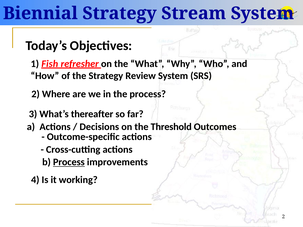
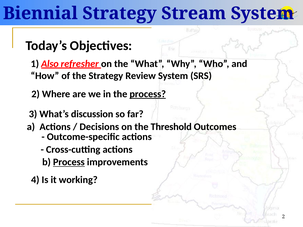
Fish: Fish -> Also (50, 64)
process underline: none -> present (148, 94)
thereafter: thereafter -> discussion (92, 114)
